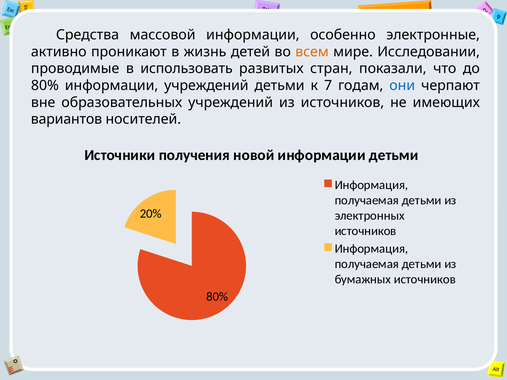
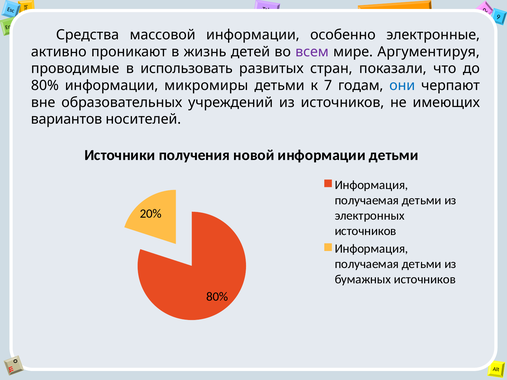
всем colour: orange -> purple (312, 52)
Исследовании: Исследовании -> Аргументируя (429, 52)
информации учреждений: учреждений -> микромиры (206, 86)
